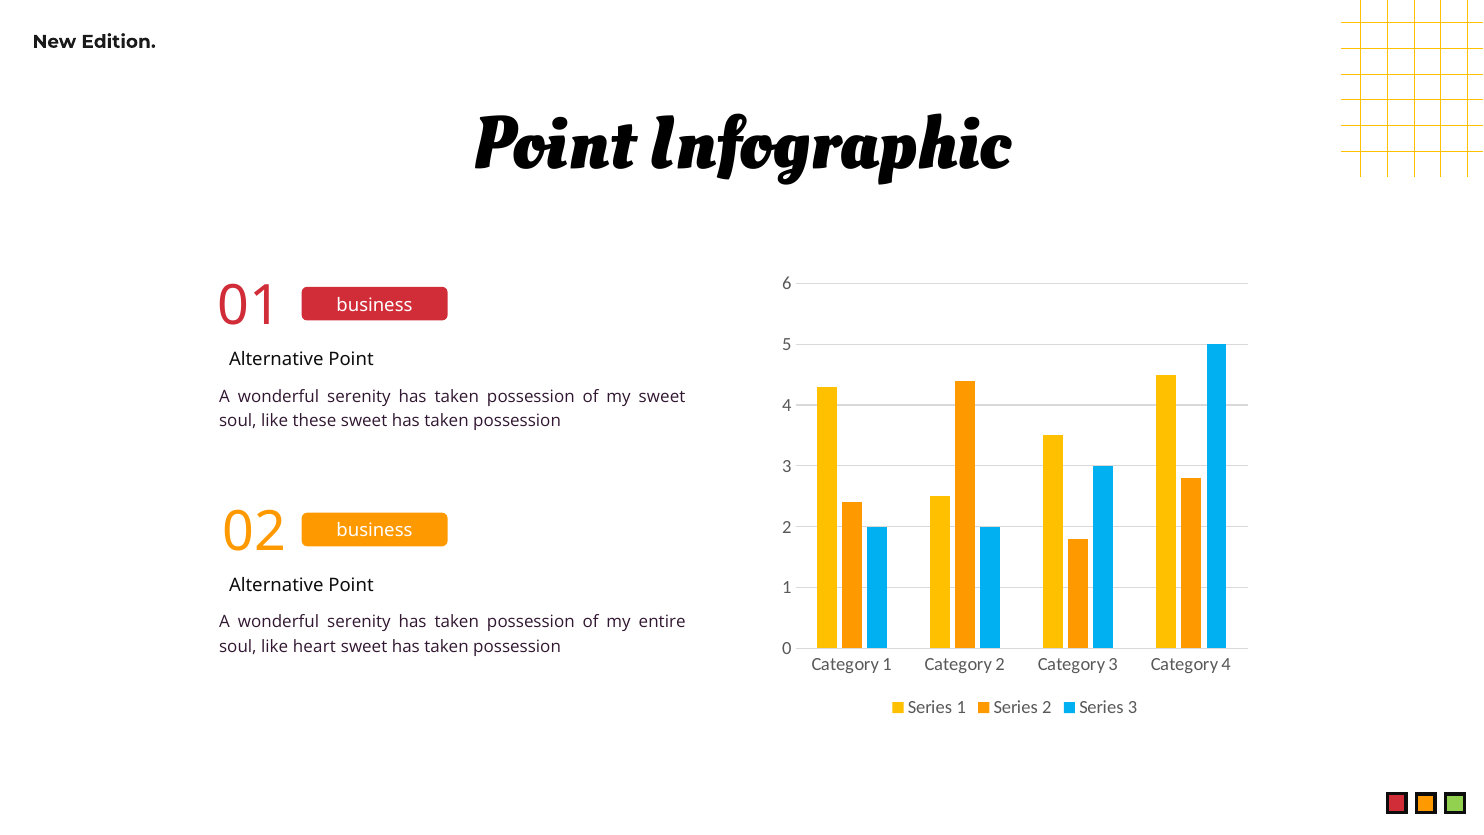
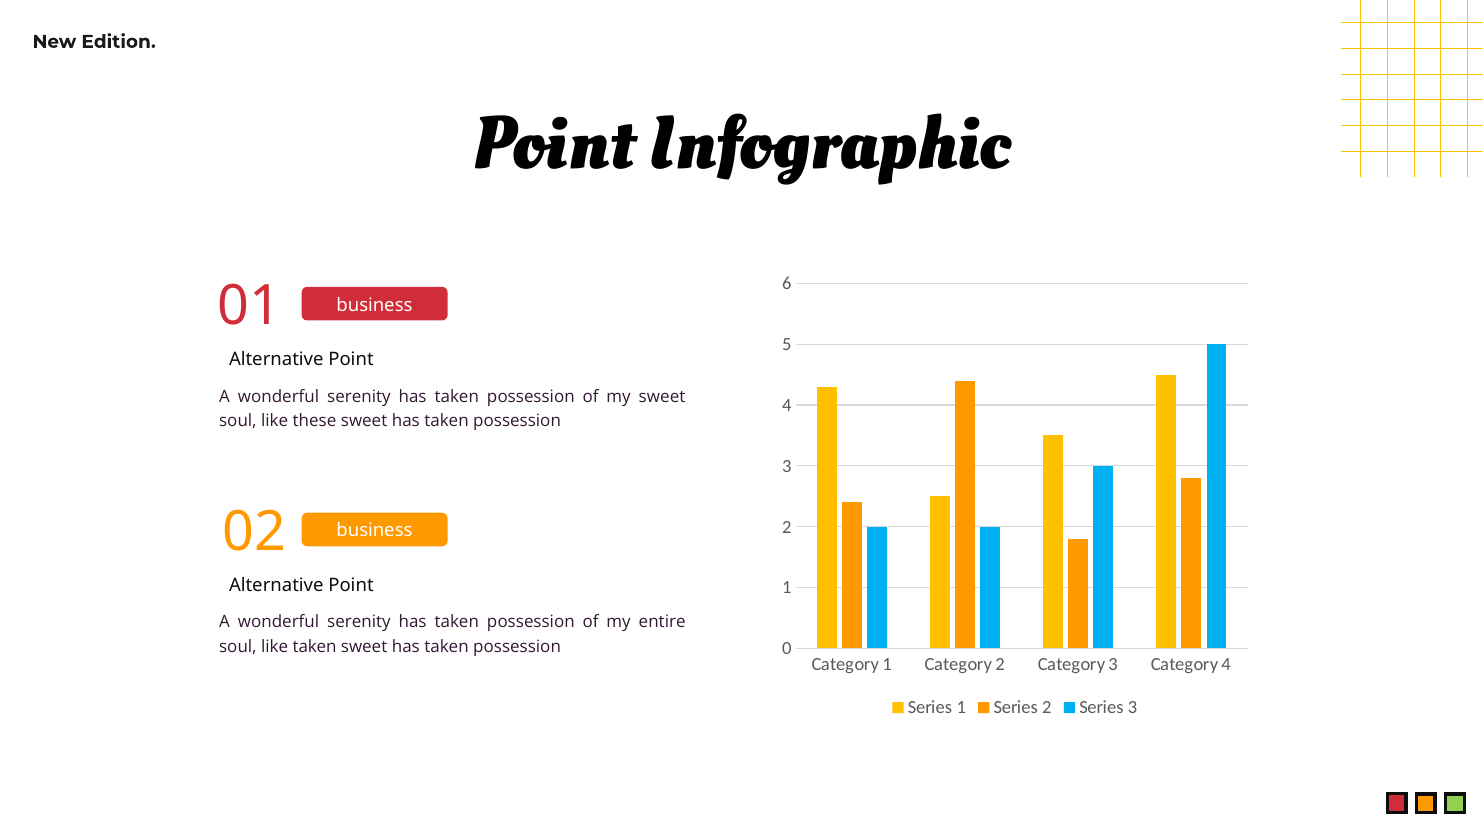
like heart: heart -> taken (315, 647)
